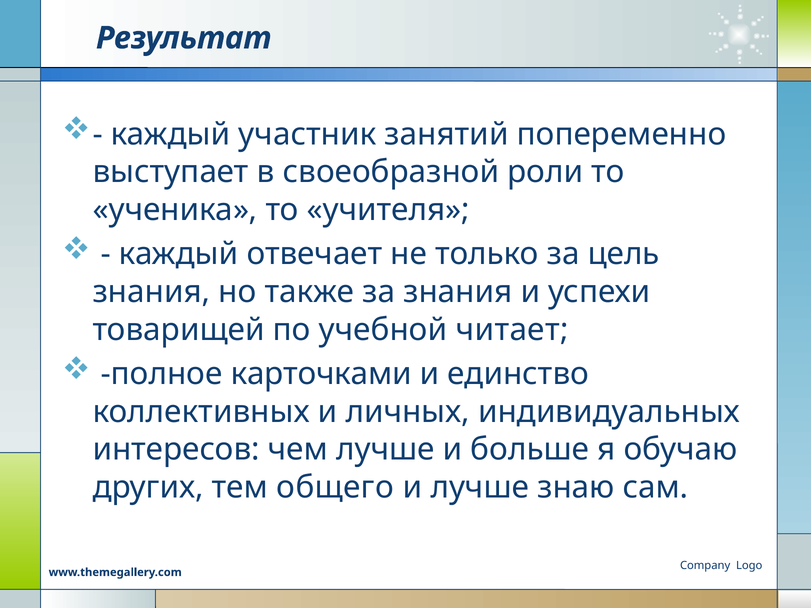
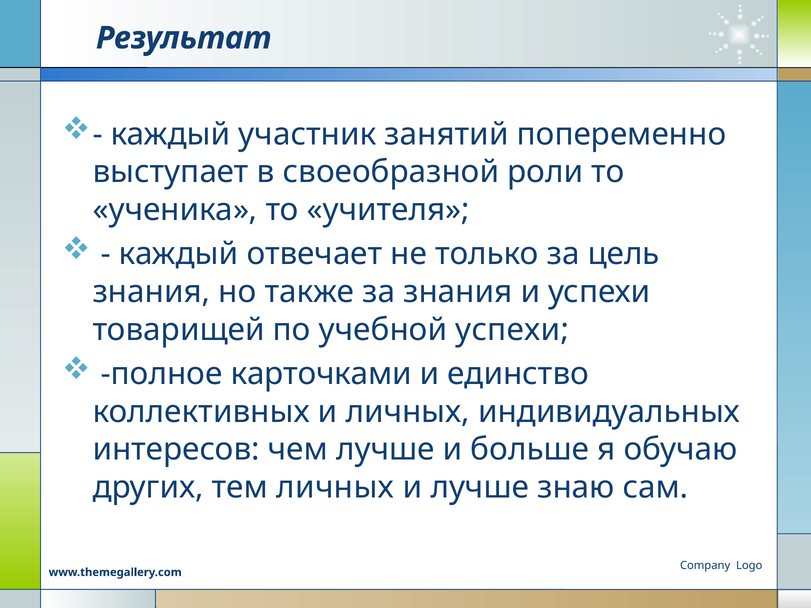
учебной читает: читает -> успехи (512, 330)
тем общего: общего -> личных (335, 488)
